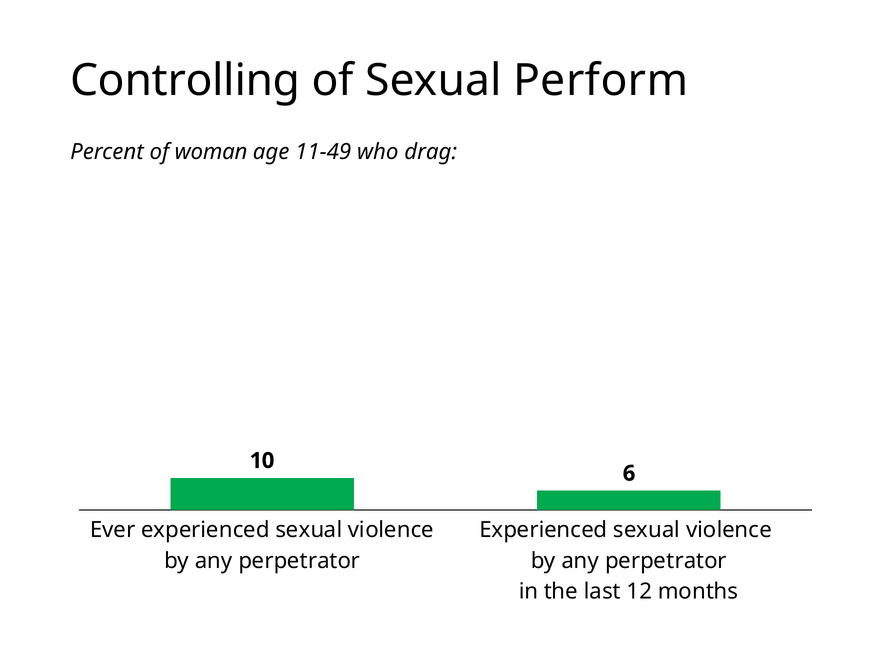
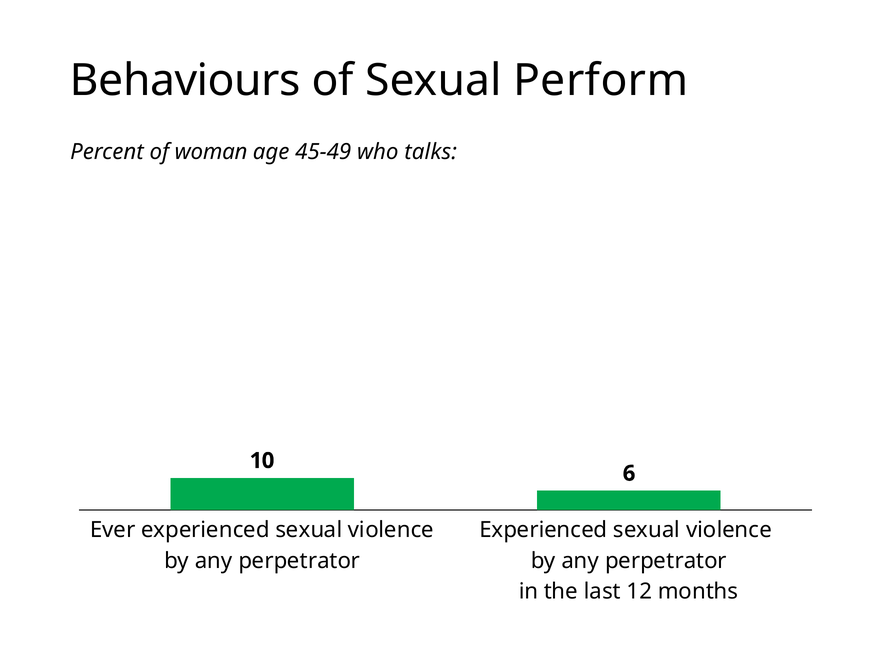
Controlling: Controlling -> Behaviours (185, 81)
11-49: 11-49 -> 45-49 (323, 152)
drag: drag -> talks (431, 152)
